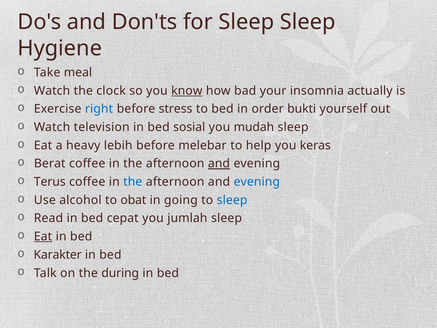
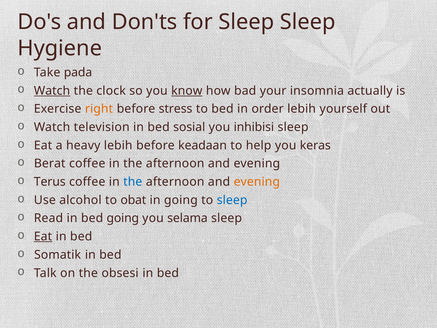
meal: meal -> pada (78, 72)
Watch underline: none -> present (52, 91)
right colour: blue -> orange (99, 109)
order bukti: bukti -> lebih (302, 109)
mudah: mudah -> inhibisi (254, 127)
melebar: melebar -> keadaan (203, 145)
and underline: present -> none (219, 163)
evening colour: blue -> orange (257, 182)
bed cepat: cepat -> going (123, 218)
jumlah: jumlah -> selama (187, 218)
Karakter: Karakter -> Somatik (58, 255)
during: during -> obsesi (120, 273)
